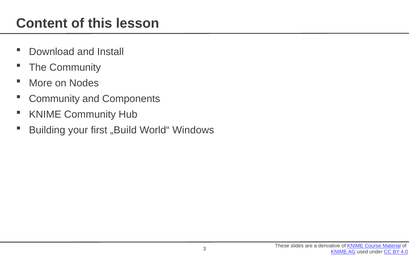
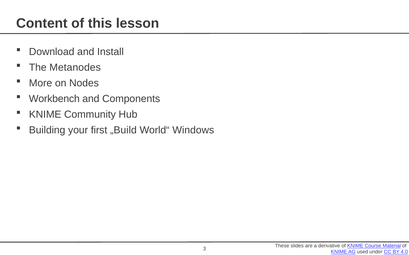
The Community: Community -> Metanodes (75, 68)
Community: Community -> Workbench (54, 99)
